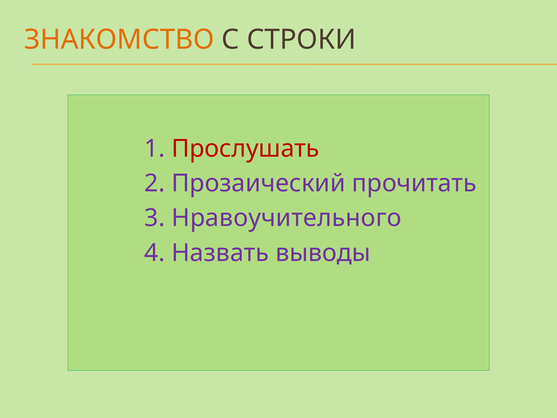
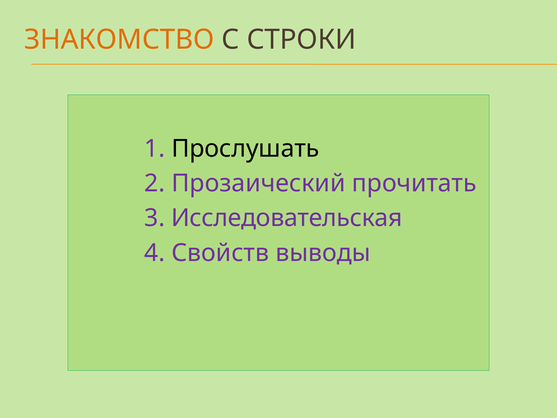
Прослушать colour: red -> black (245, 149)
Нравоучительного: Нравоучительного -> Исследовательская (287, 218)
Назвать: Назвать -> Свойств (220, 253)
